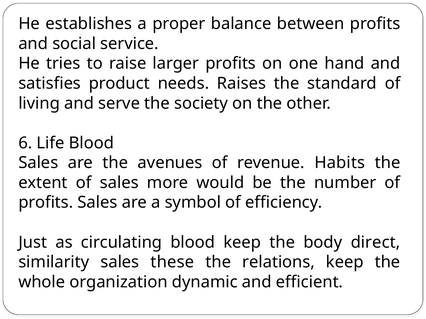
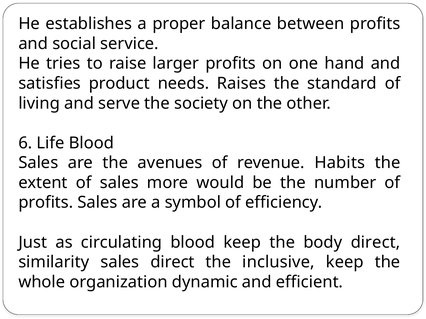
sales these: these -> direct (172, 263)
relations: relations -> inclusive (279, 263)
